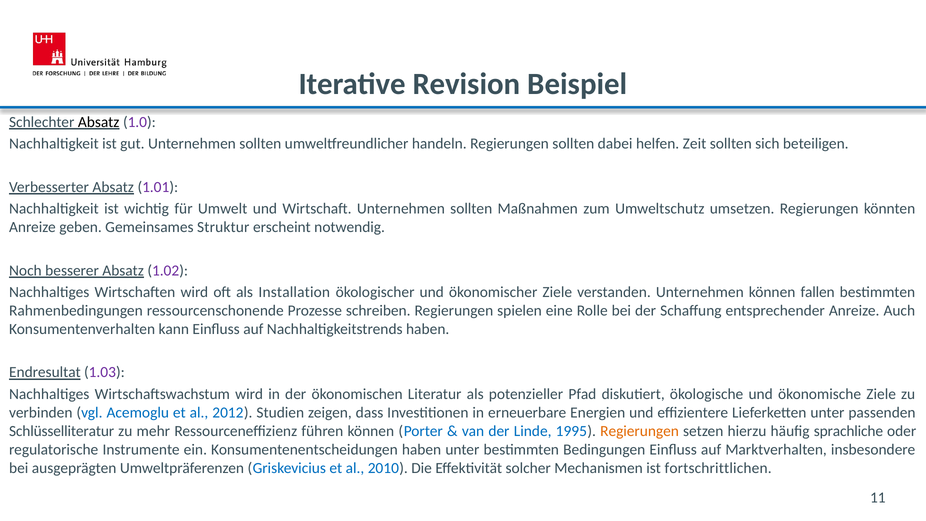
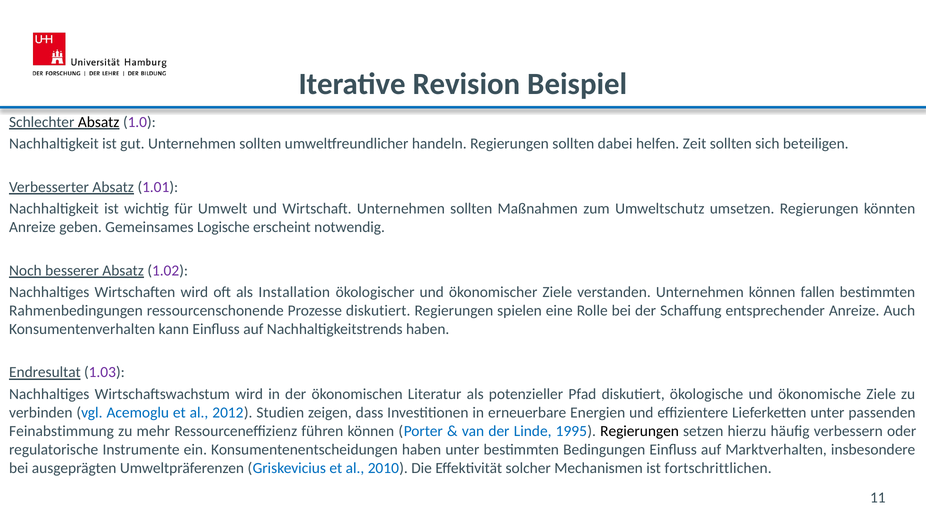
Struktur: Struktur -> Logische (223, 227)
Prozesse schreiben: schreiben -> diskutiert (378, 311)
Schlüsselliteratur: Schlüsselliteratur -> Feinabstimmung (62, 431)
Regierungen colour: orange -> black (640, 431)
sprachliche: sprachliche -> verbessern (848, 431)
